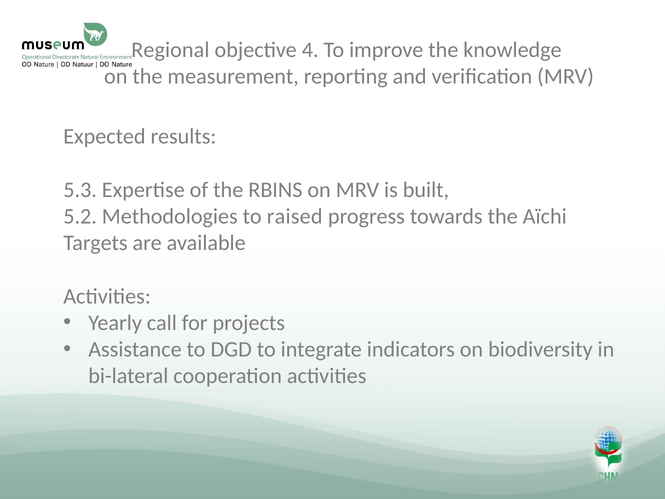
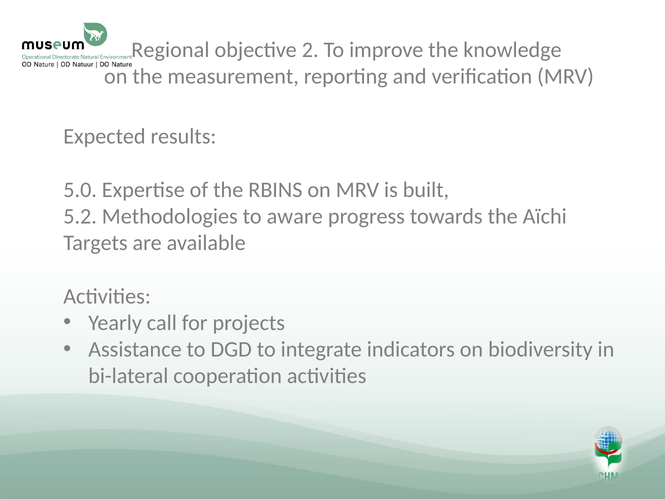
4: 4 -> 2 (310, 50)
5.3: 5.3 -> 5.0 (80, 190)
raised: raised -> aware (295, 216)
